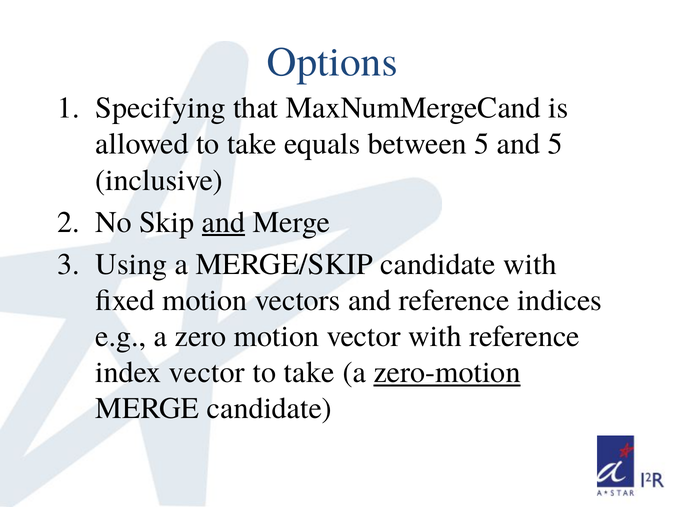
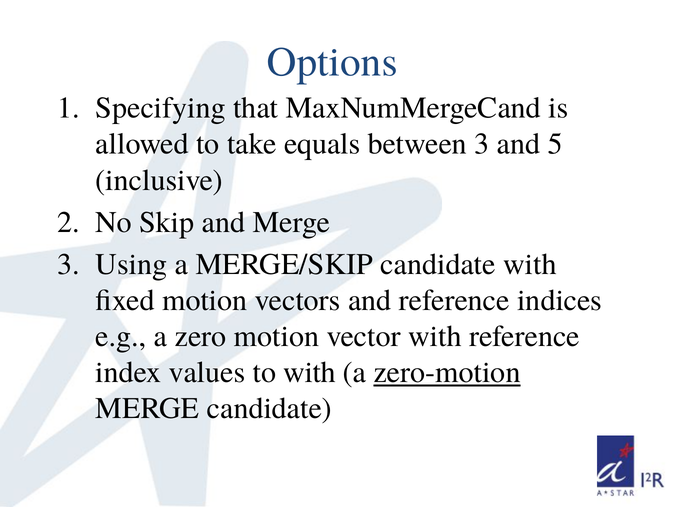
between 5: 5 -> 3 (482, 144)
and underline: present -> none (223, 222)
index vector: vector -> values (207, 372)
take: take -> with (310, 372)
